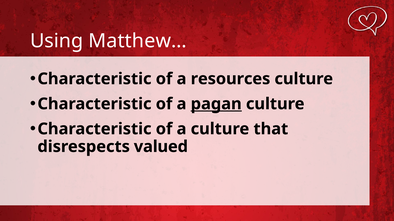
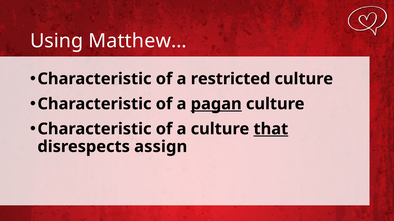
resources: resources -> restricted (231, 79)
that underline: none -> present (271, 129)
valued: valued -> assign (161, 147)
